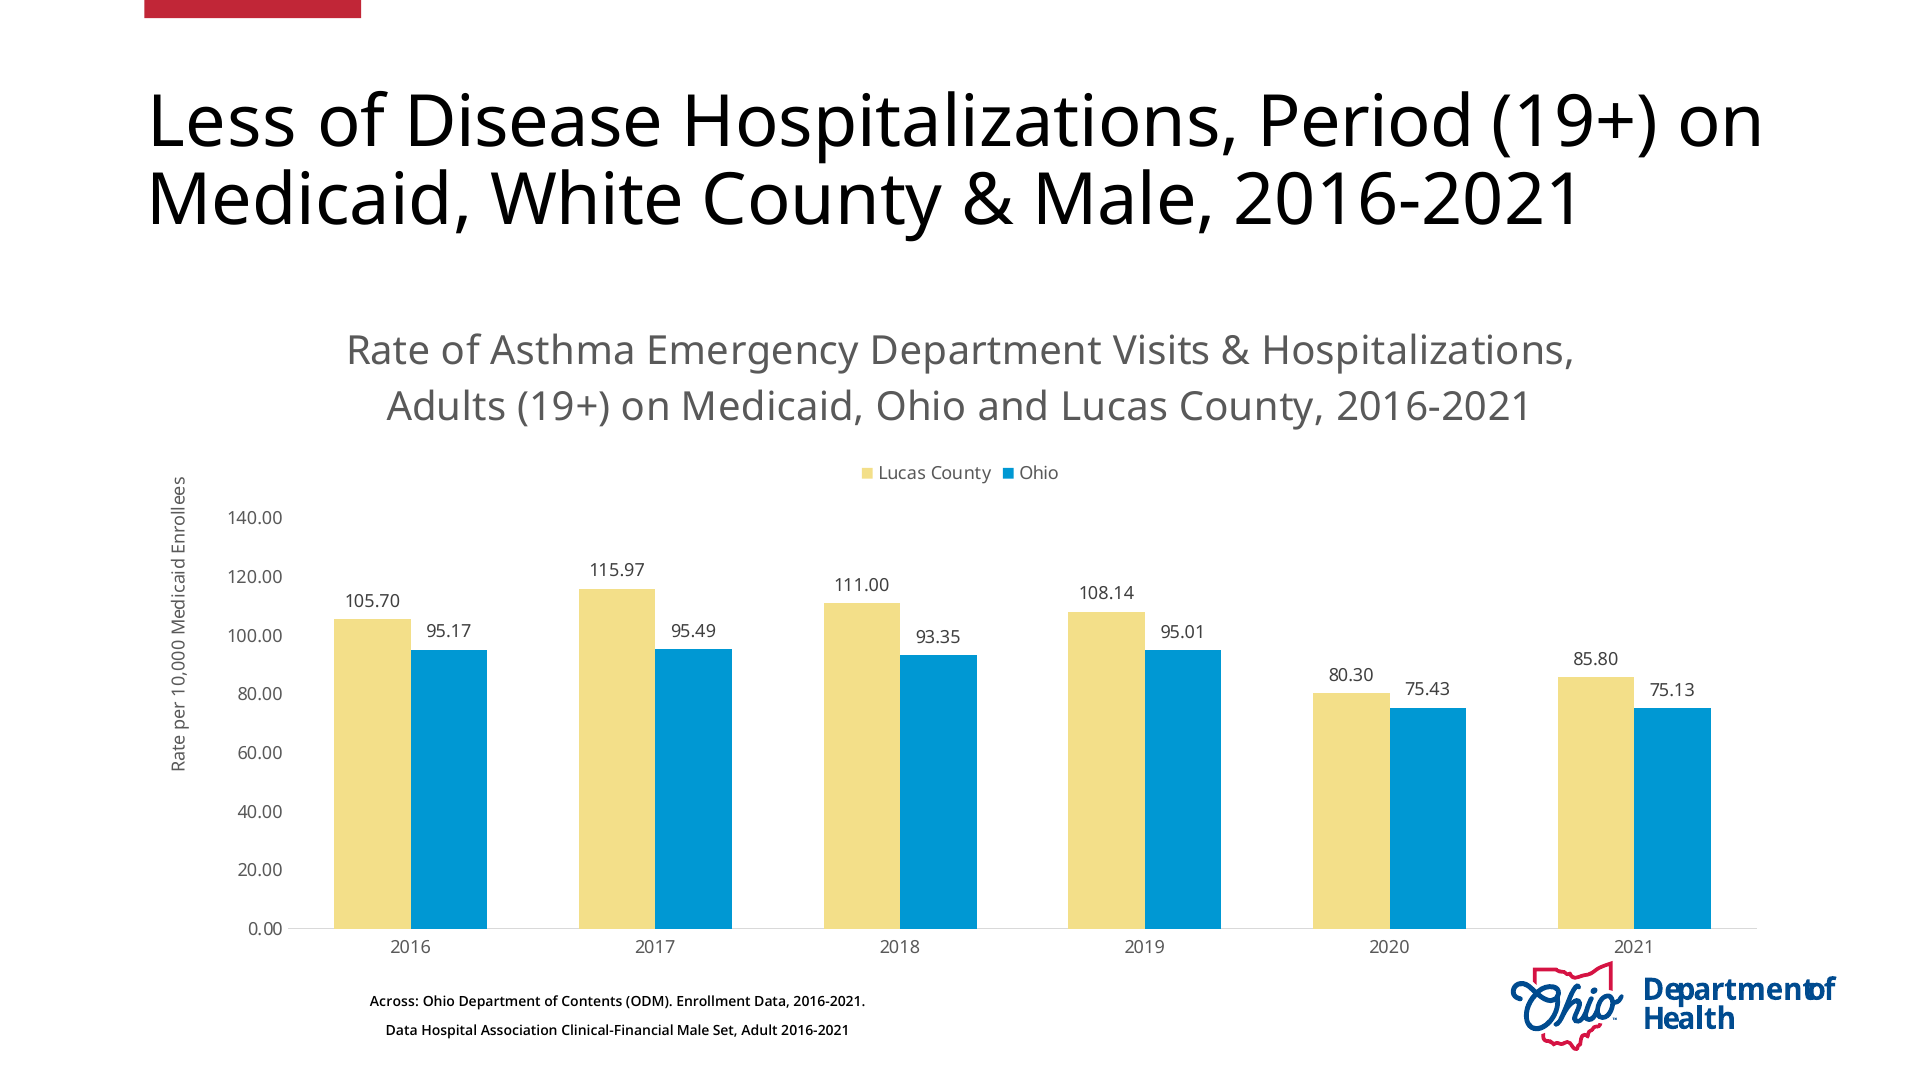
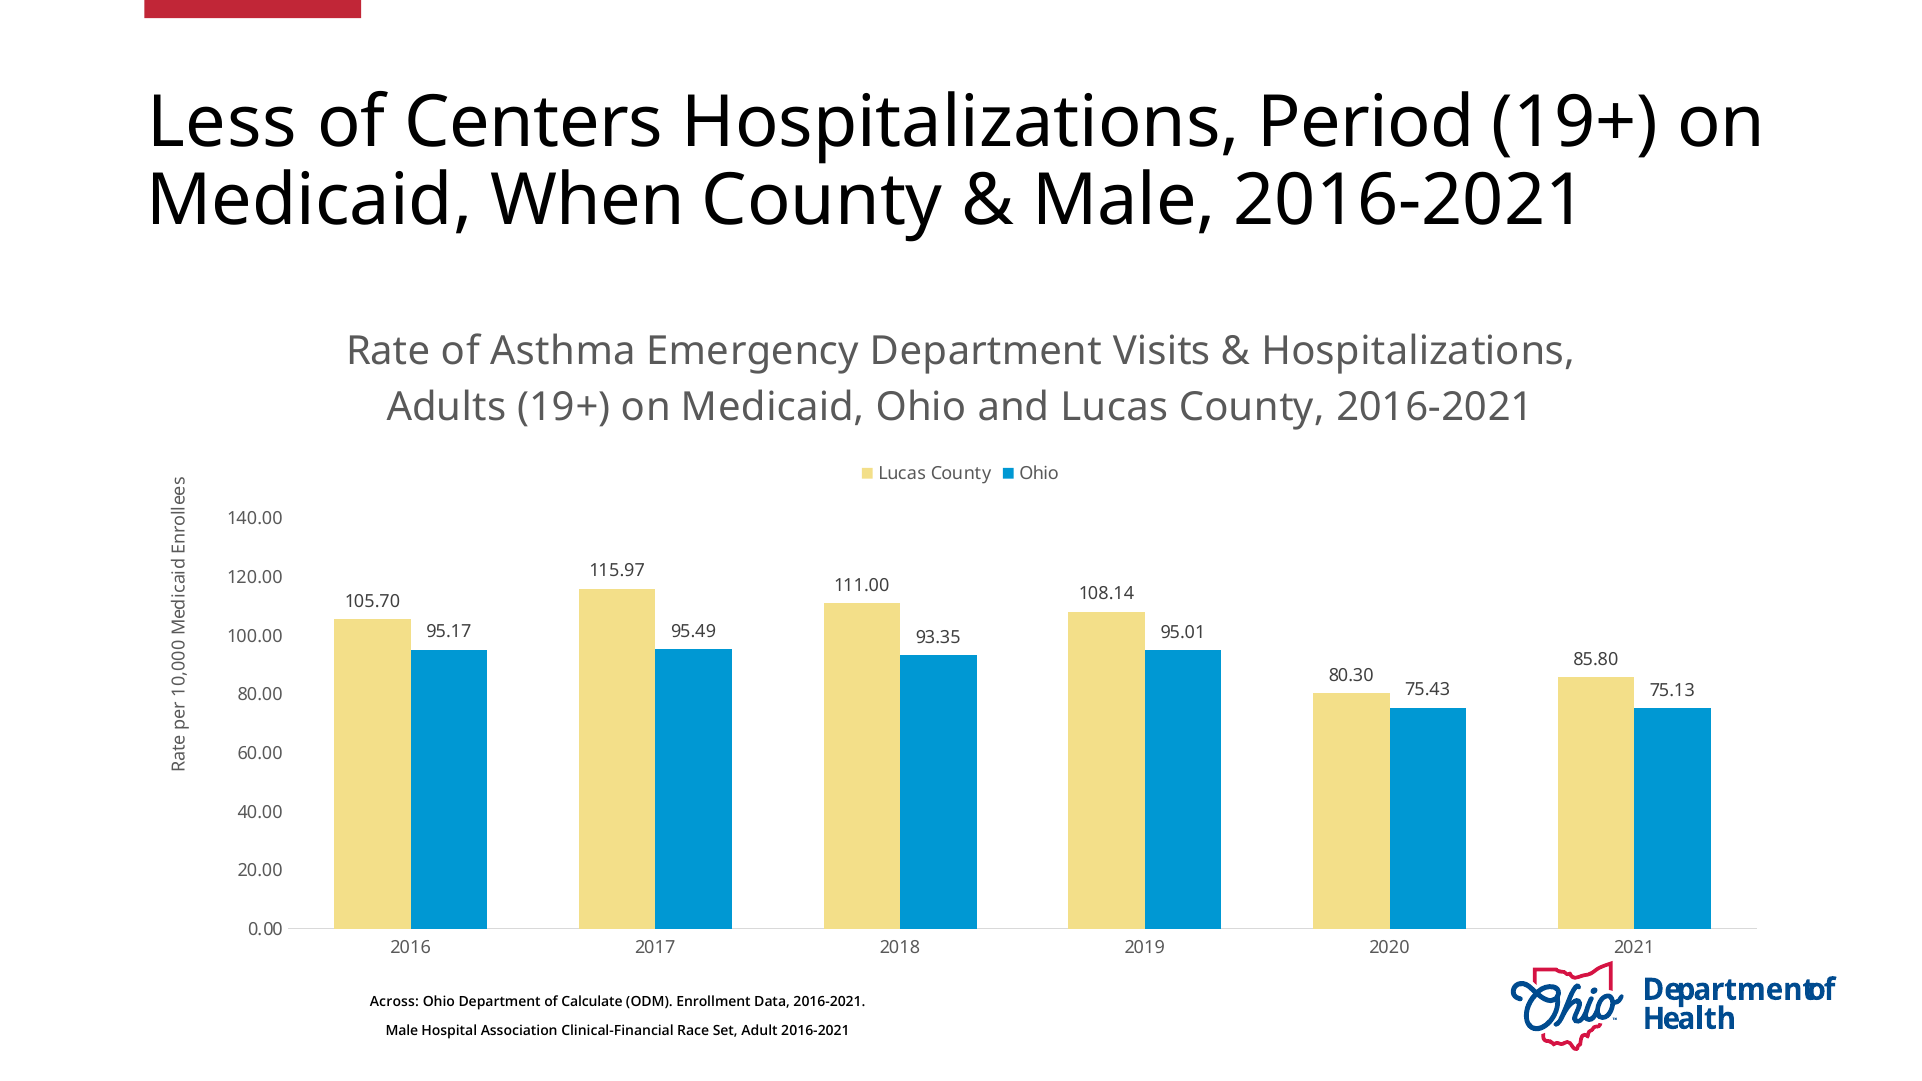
Disease: Disease -> Centers (534, 123)
White: White -> When (588, 200)
Contents: Contents -> Calculate (592, 1002)
Data: Data -> Male (402, 1031)
Clinical-Financial Male: Male -> Race (693, 1031)
